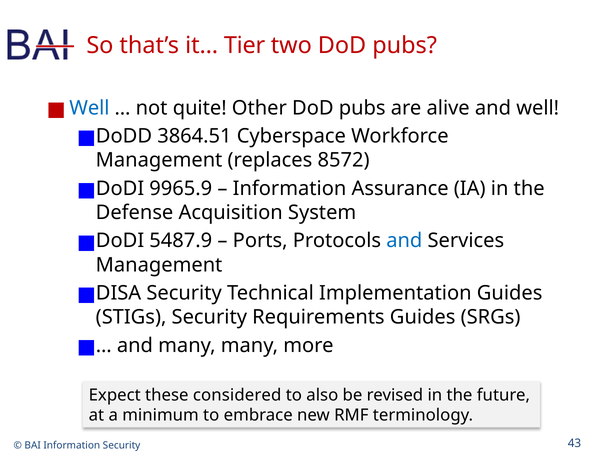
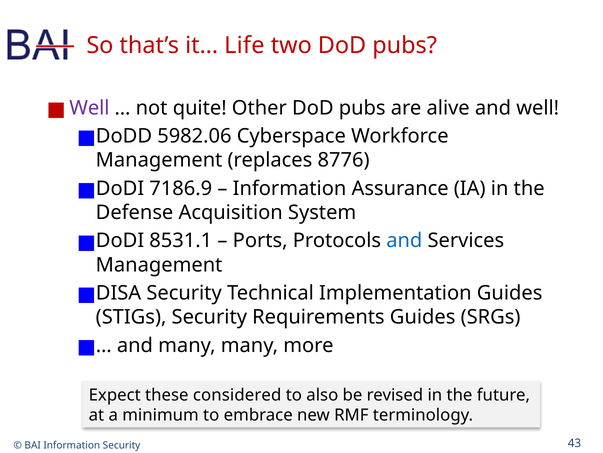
Tier: Tier -> Life (244, 45)
Well colour: blue -> purple (89, 108)
3864.51: 3864.51 -> 5982.06 (194, 136)
8572: 8572 -> 8776 (344, 160)
9965.9: 9965.9 -> 7186.9 (181, 188)
5487.9: 5487.9 -> 8531.1 (181, 240)
